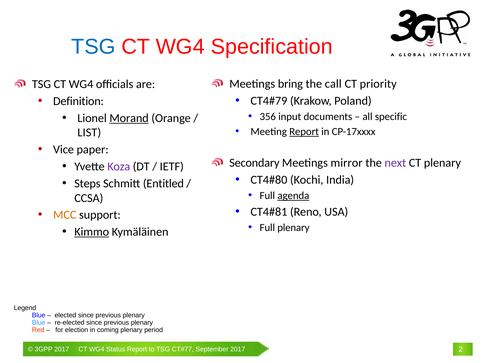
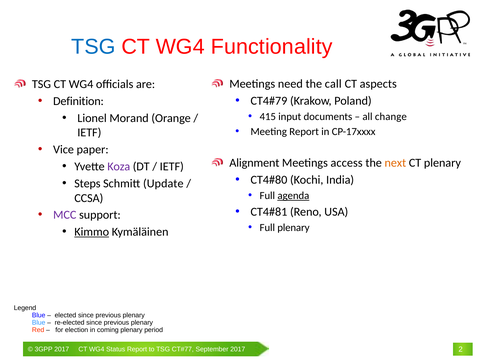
Specification: Specification -> Functionality (272, 47)
bring: bring -> need (290, 84)
priority: priority -> aspects (378, 84)
356: 356 -> 415 (268, 117)
specific: specific -> change (391, 117)
Morand underline: present -> none (129, 118)
Report underline: present -> none (304, 132)
LIST: LIST -> IETF (89, 133)
Secondary: Secondary -> Alignment (254, 163)
mirror: mirror -> access (347, 163)
next colour: purple -> orange (395, 163)
Entitled: Entitled -> Update (163, 183)
MCC colour: orange -> purple (65, 215)
